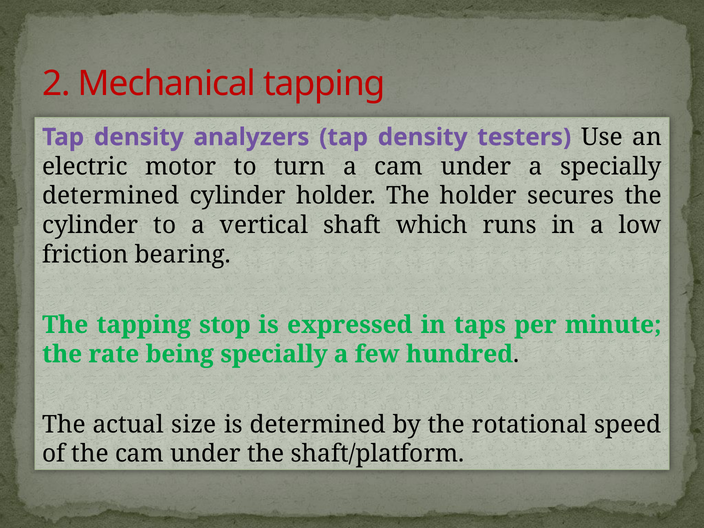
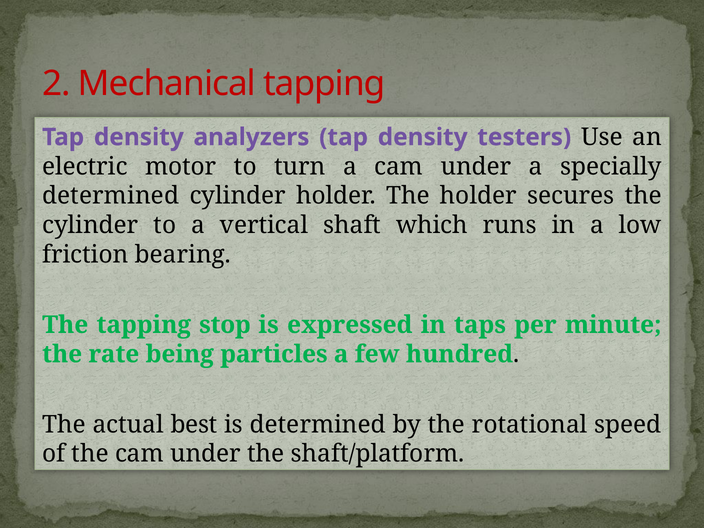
being specially: specially -> particles (274, 354)
size: size -> best (194, 425)
